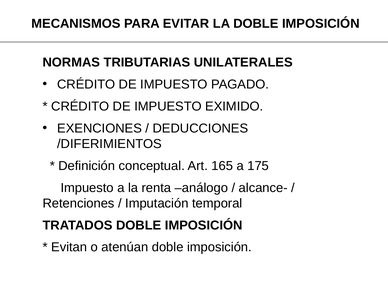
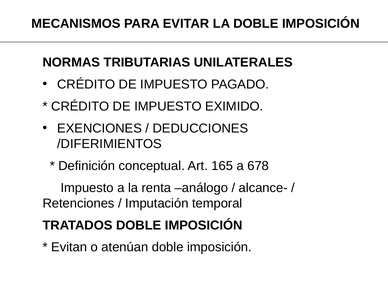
175: 175 -> 678 (258, 166)
